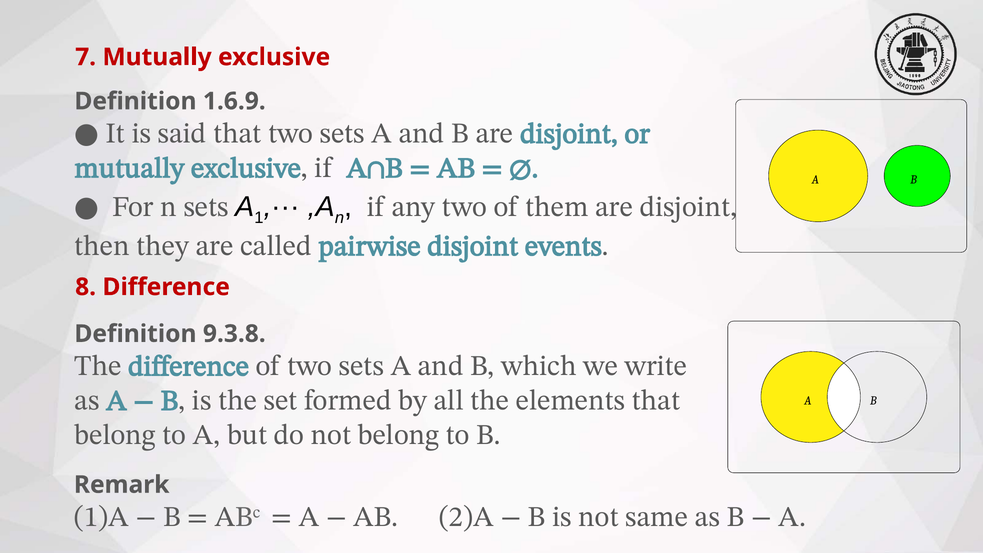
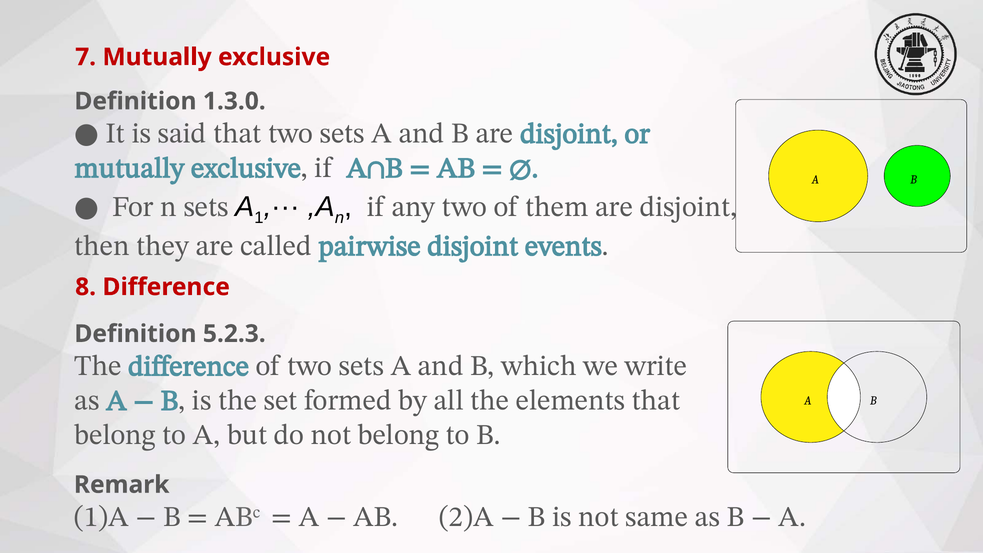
1.6.9: 1.6.9 -> 1.3.0 (234, 101)
9.3.8: 9.3.8 -> 5.2.3 (234, 334)
